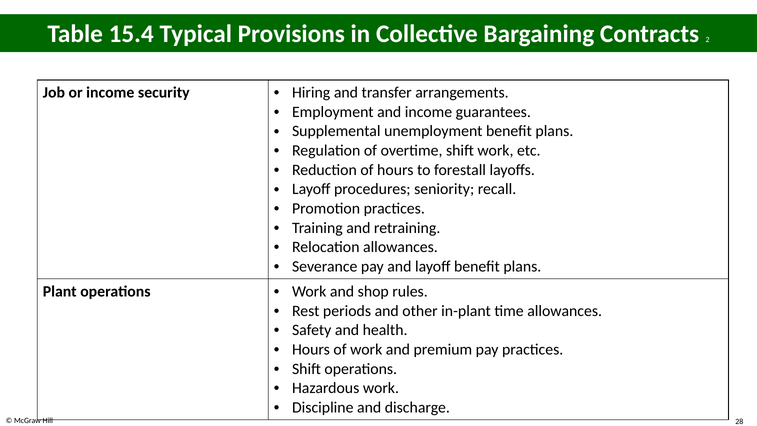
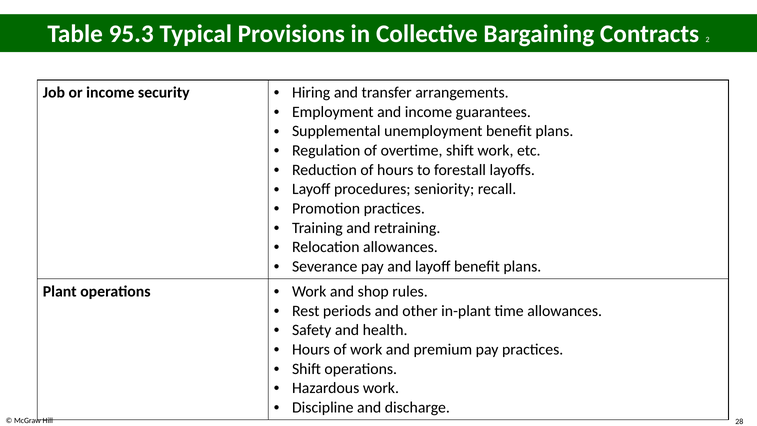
15.4: 15.4 -> 95.3 (131, 34)
